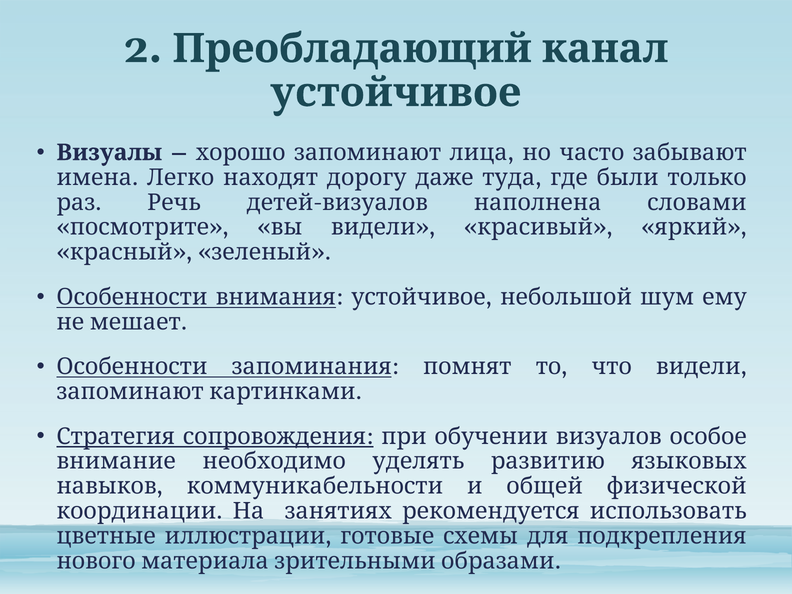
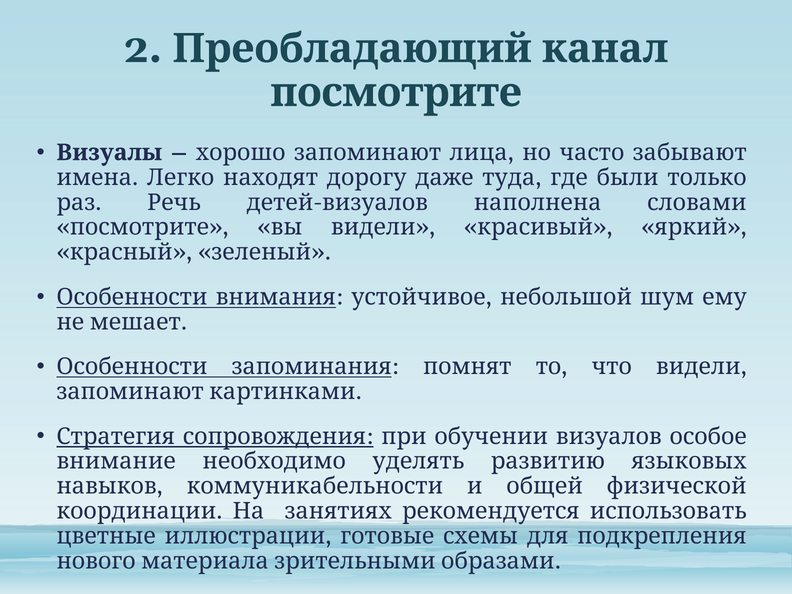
устойчивое: устойчивое -> посмотрите (396, 93)
